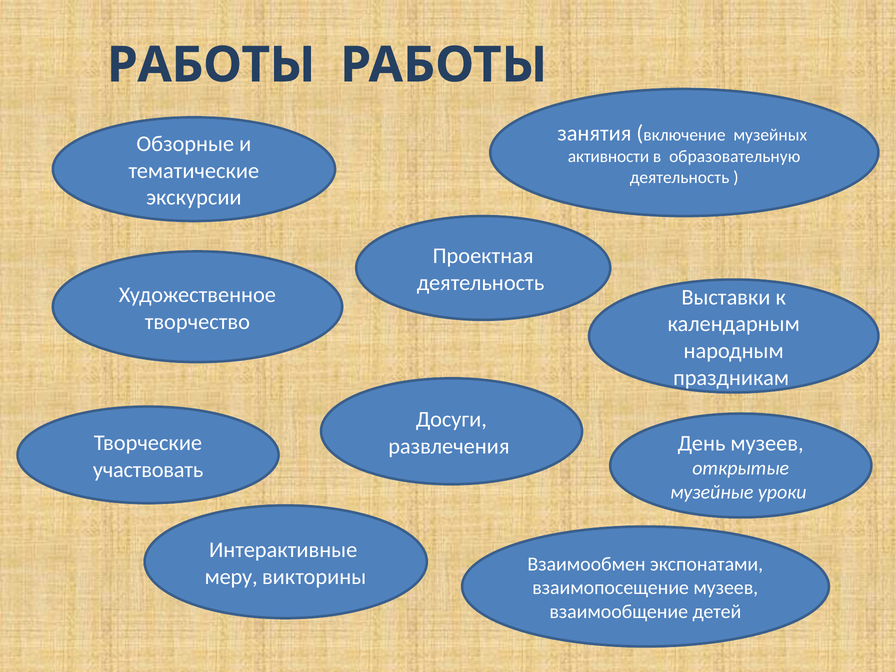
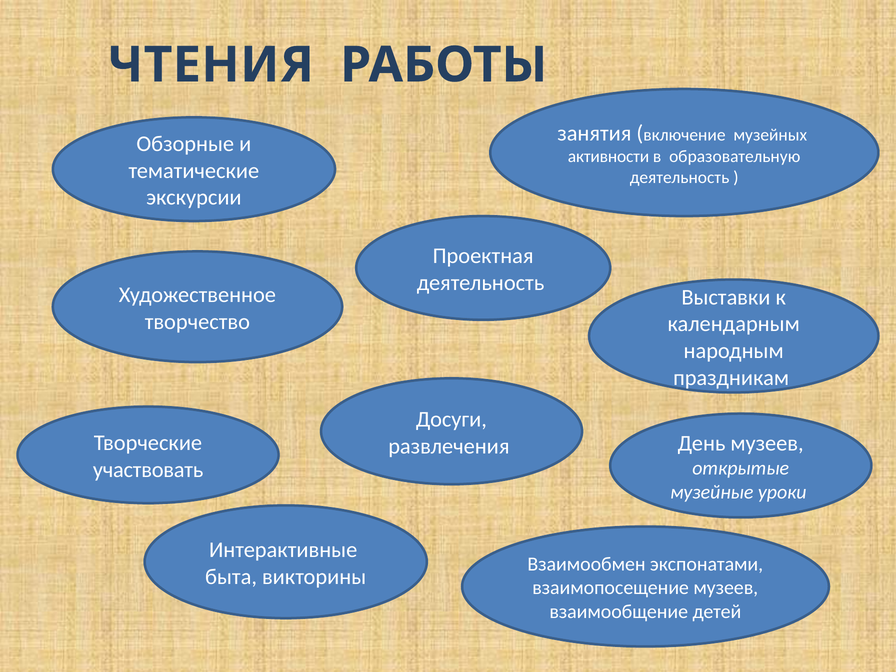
РАБОТЫ: РАБОТЫ -> ЧТЕНИЯ (211, 65)
меру: меру -> быта (231, 577)
